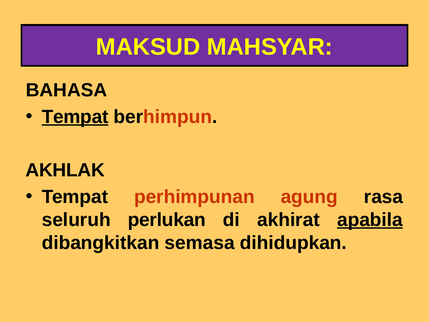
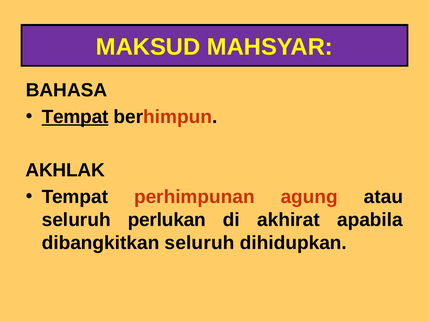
rasa: rasa -> atau (384, 197)
apabila underline: present -> none (370, 220)
dibangkitkan semasa: semasa -> seluruh (200, 243)
